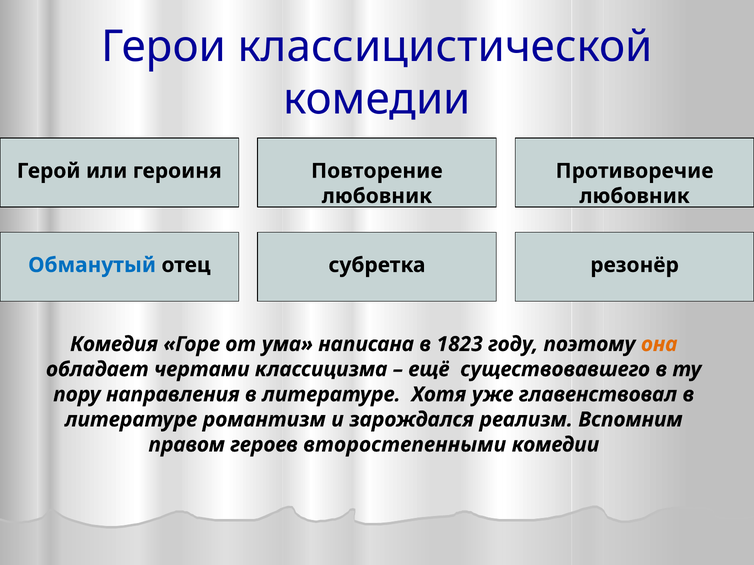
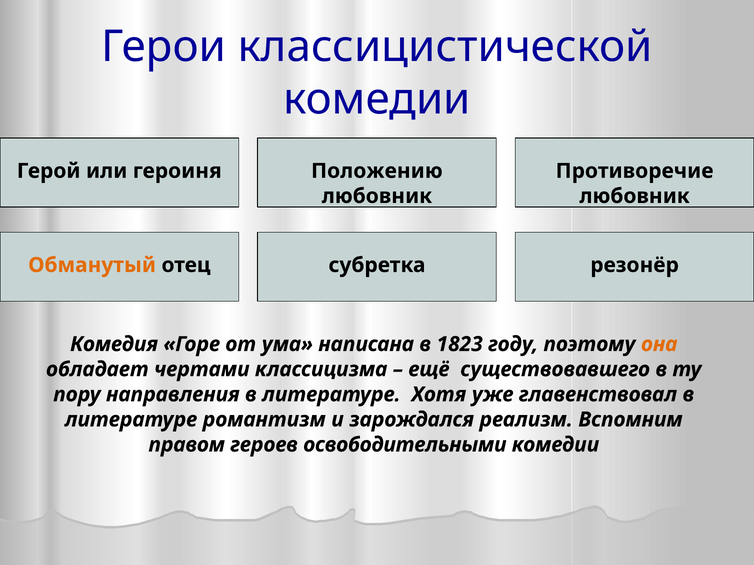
Повторение: Повторение -> Положению (377, 171)
Обманутый colour: blue -> orange (92, 265)
второстепенными: второстепенными -> освободительными (405, 445)
